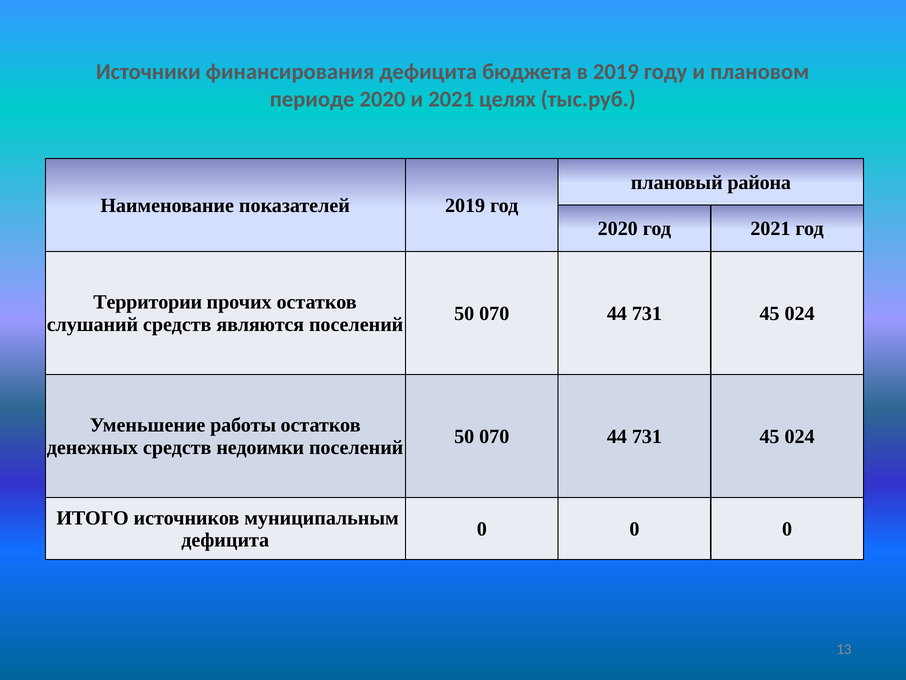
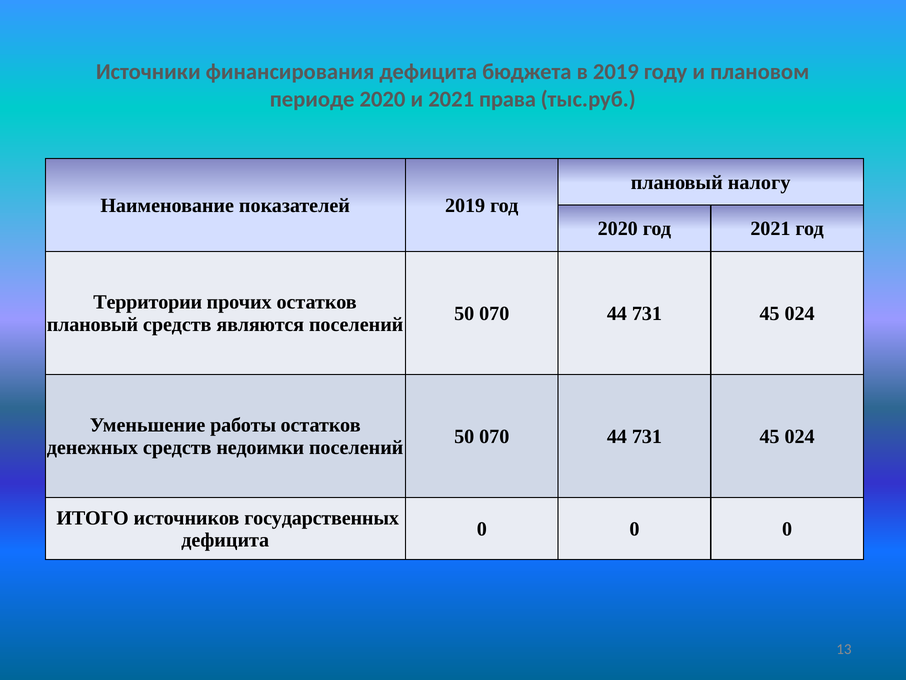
целях: целях -> права (508, 99)
района: района -> налогу (759, 182)
слушаний: слушаний -> плановый (92, 324)
муниципальным: муниципальным -> государственных (322, 518)
